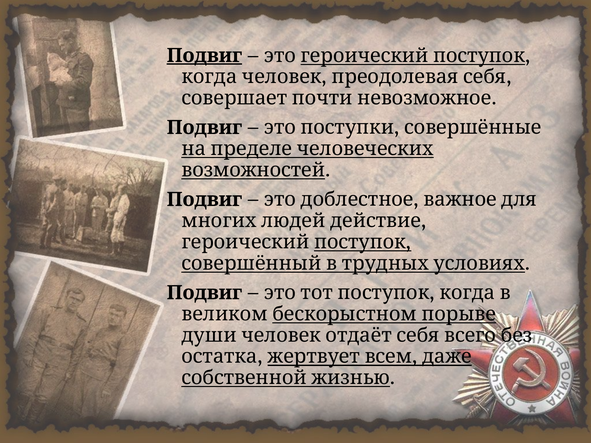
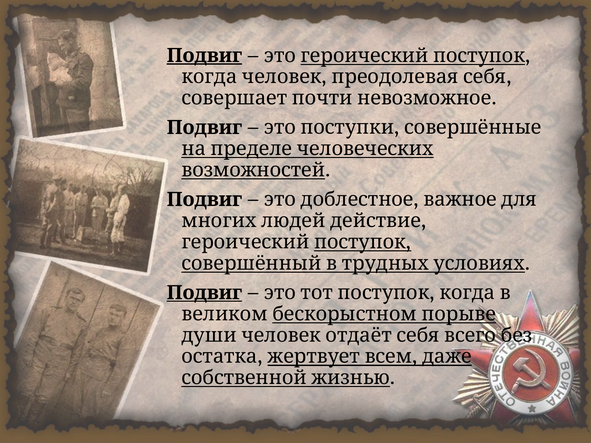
Подвиг underline: none -> present (204, 293)
